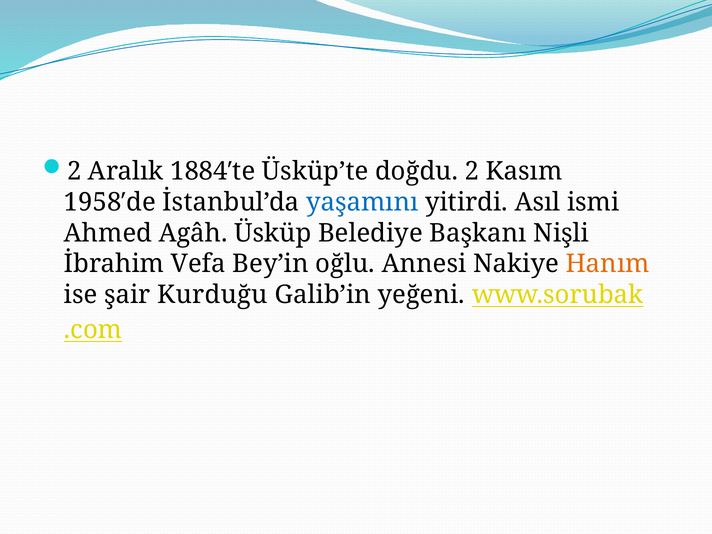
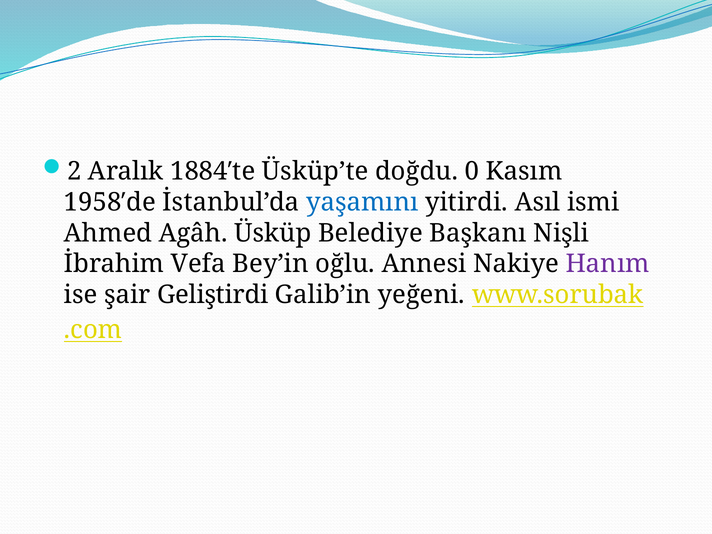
doğdu 2: 2 -> 0 (472, 171)
Hanım colour: orange -> purple (608, 264)
Kurduğu: Kurduğu -> Geliştirdi (213, 295)
